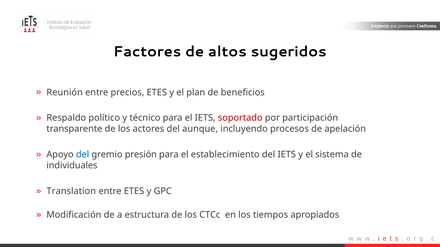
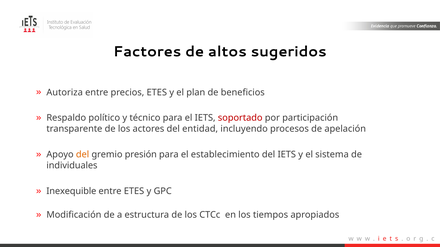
Reunión: Reunión -> Autoriza (65, 93)
aunque: aunque -> entidad (200, 129)
del colour: blue -> orange (83, 155)
Translation: Translation -> Inexequible (71, 192)
